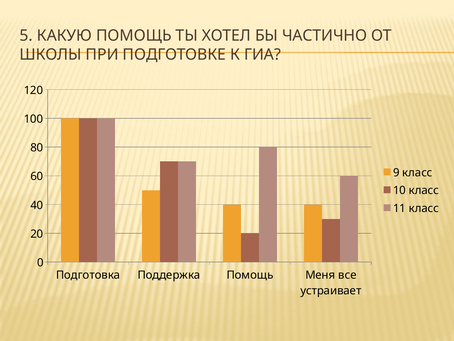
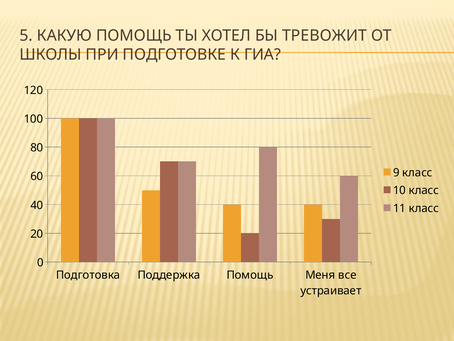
ЧАСТИЧНО: ЧАСТИЧНО -> ТРЕВОЖИТ (325, 35)
